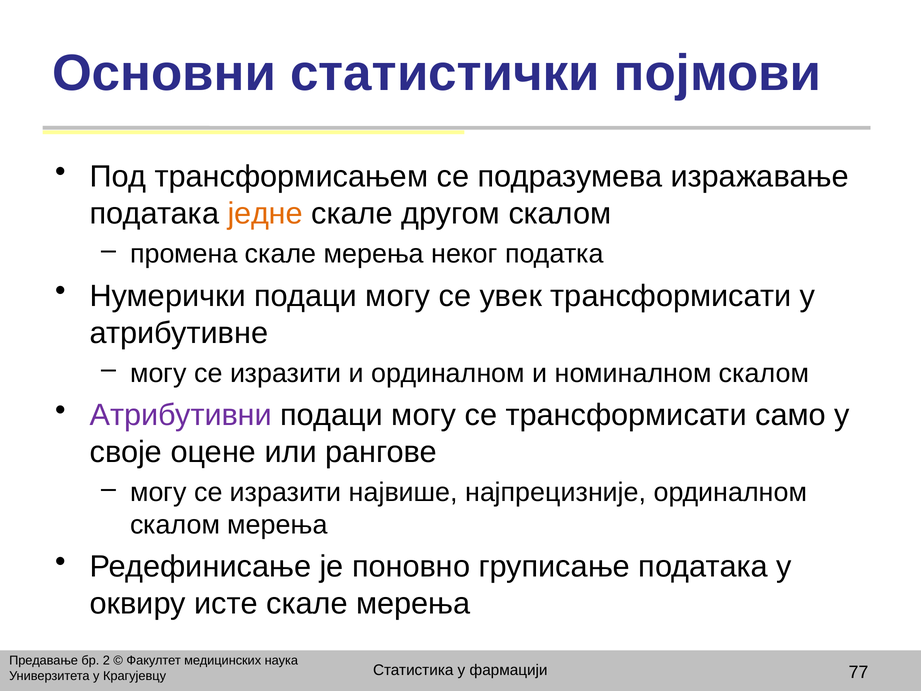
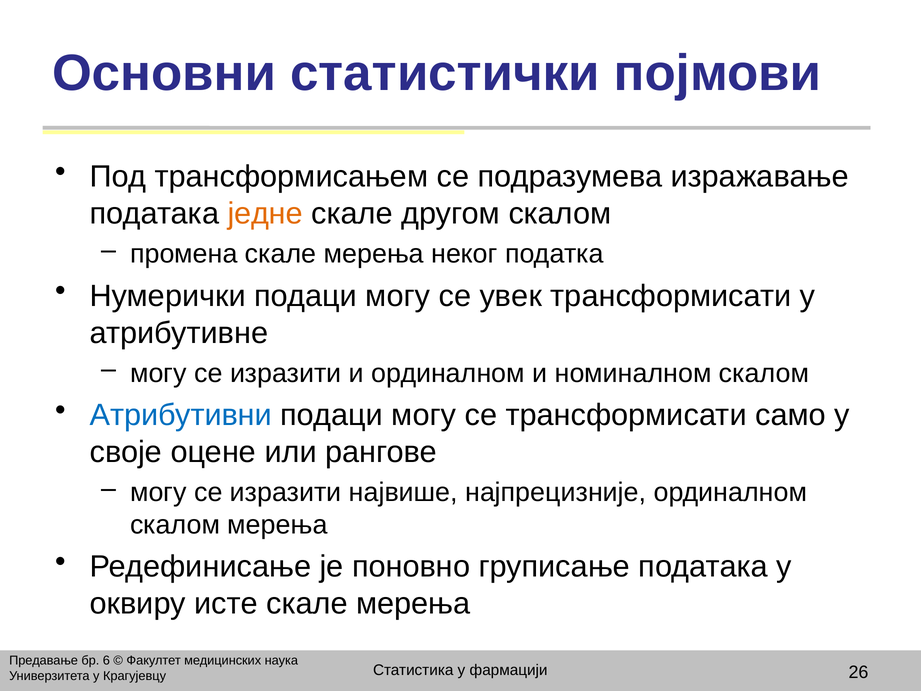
Атрибутивни colour: purple -> blue (181, 415)
2: 2 -> 6 (106, 660)
77: 77 -> 26 (858, 672)
